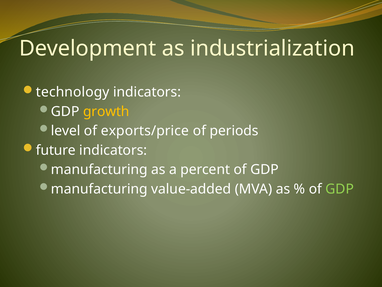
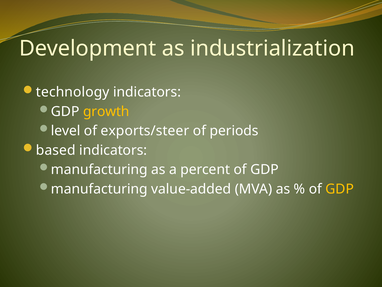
exports/price: exports/price -> exports/steer (145, 131)
future: future -> based (56, 150)
GDP colour: light green -> yellow (340, 189)
